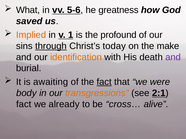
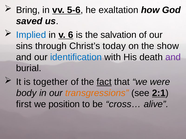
What: What -> Bring (28, 10)
greatness: greatness -> exaltation (118, 10)
Implied colour: orange -> blue (31, 35)
1: 1 -> 6 (71, 35)
profound: profound -> salvation (119, 35)
through underline: present -> none (51, 46)
make: make -> show (168, 46)
identification colour: orange -> blue (76, 57)
awaiting: awaiting -> together (51, 82)
fact: fact -> first (24, 105)
already: already -> position (64, 105)
